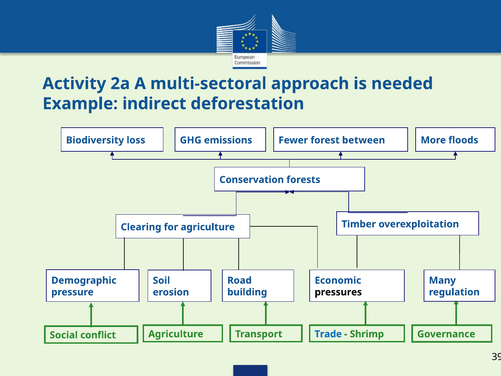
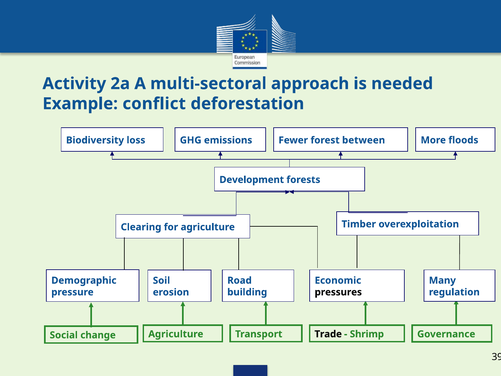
indirect: indirect -> conflict (154, 104)
Conservation: Conservation -> Development (252, 180)
Trade colour: blue -> black (328, 334)
conflict: conflict -> change (98, 335)
